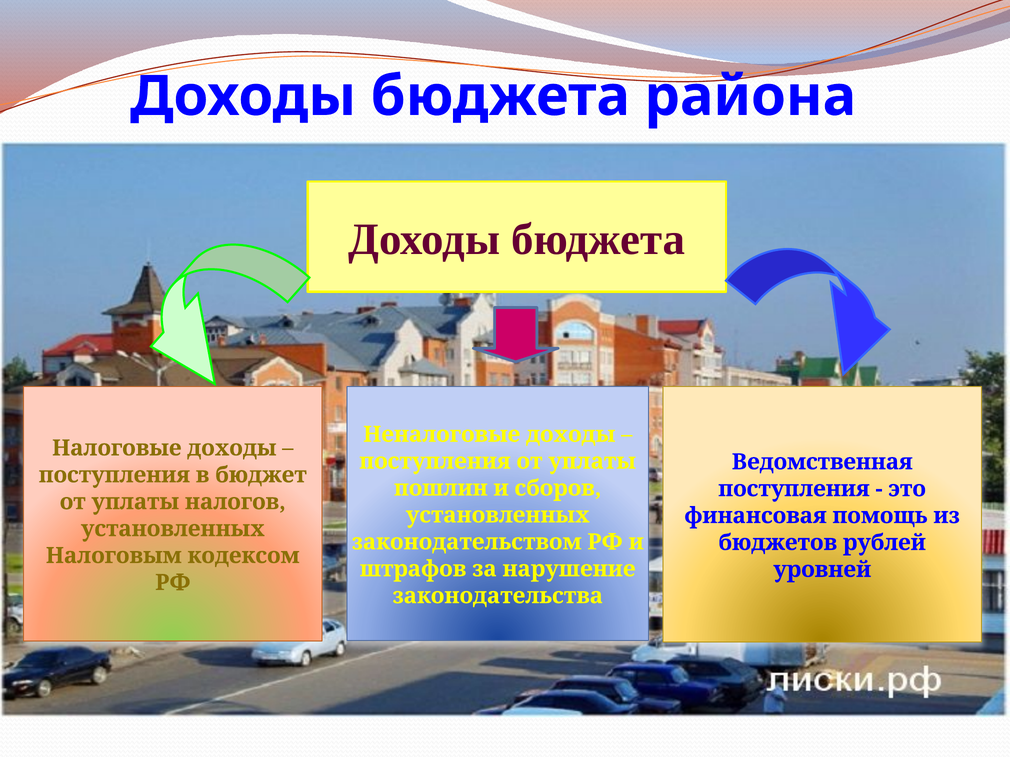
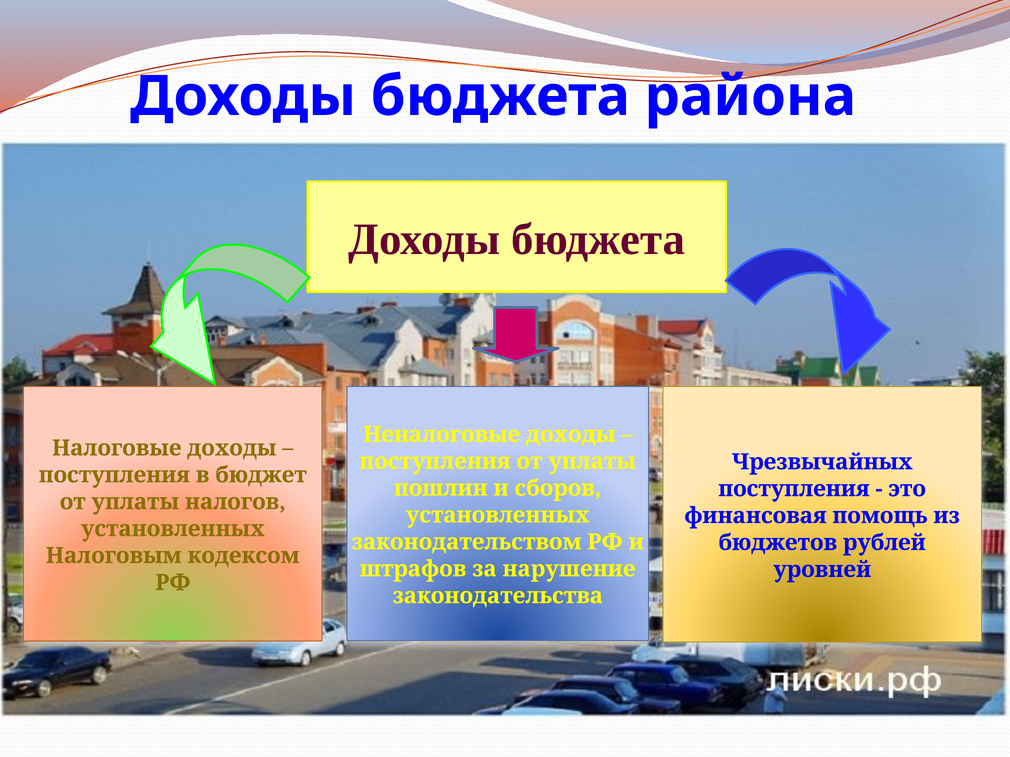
Ведомственная: Ведомственная -> Чрезвычайных (822, 462)
